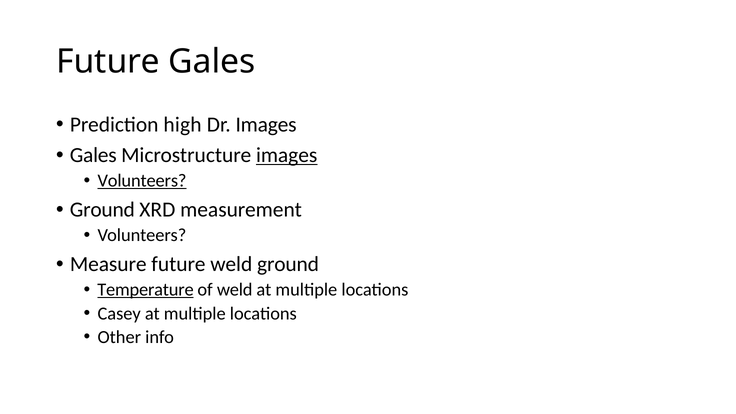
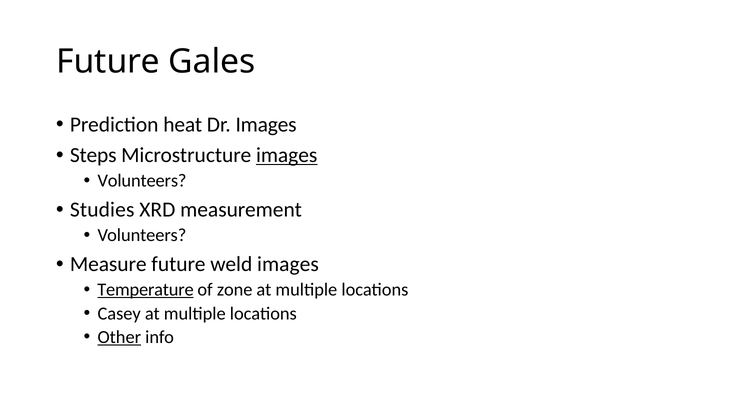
high: high -> heat (183, 124)
Gales: Gales -> Steps (93, 155)
Volunteers underline: present -> none (142, 181)
Ground: Ground -> Studies (102, 210)
weld ground: ground -> images (288, 264)
of weld: weld -> zone (235, 290)
Other underline: none -> present (119, 337)
